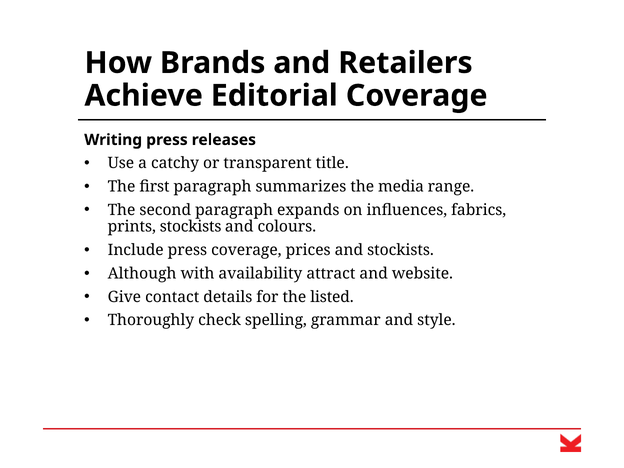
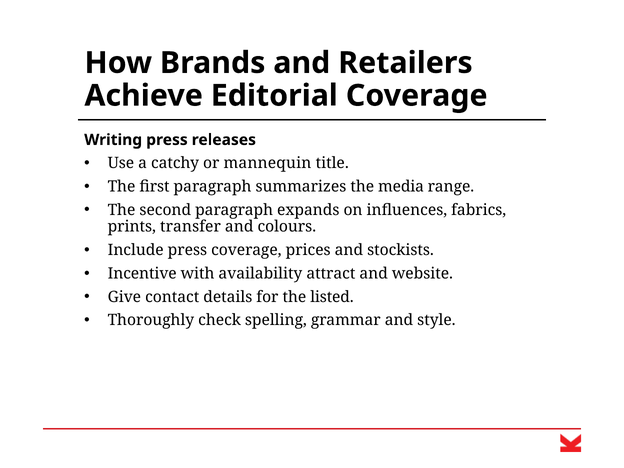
transparent: transparent -> mannequin (267, 163)
prints stockists: stockists -> transfer (190, 227)
Although: Although -> Incentive (142, 274)
